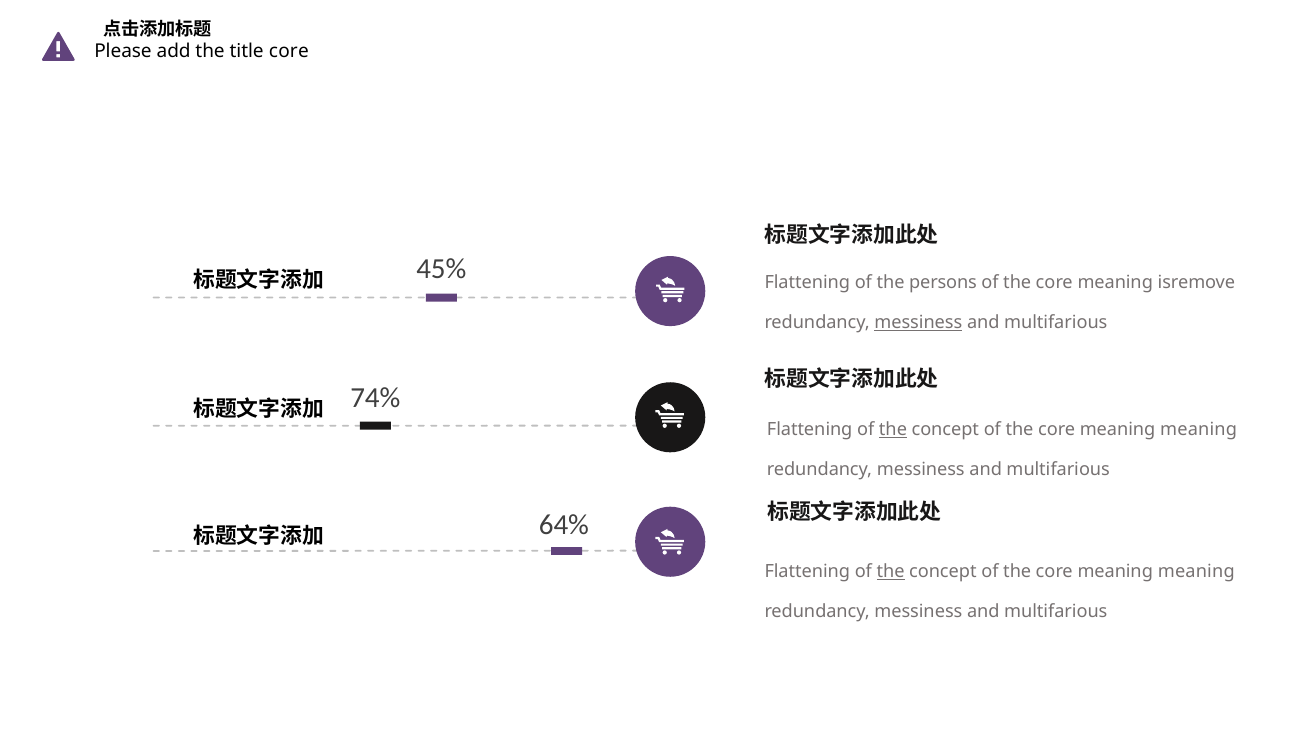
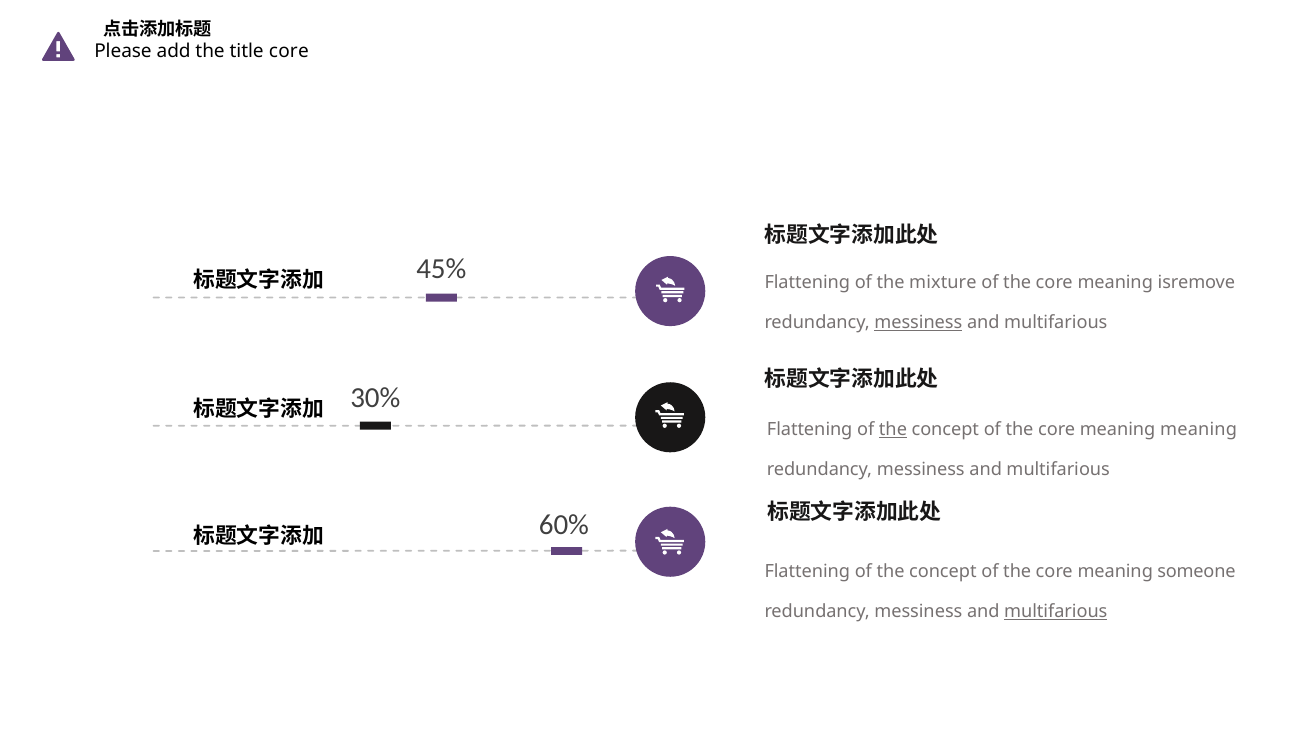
persons: persons -> mixture (943, 283)
74%: 74% -> 30% (375, 399)
64%: 64% -> 60% (564, 525)
the underline: present -> none (891, 572)
meaning: meaning -> someone (1196, 572)
multifarious underline: none -> present (1056, 612)
